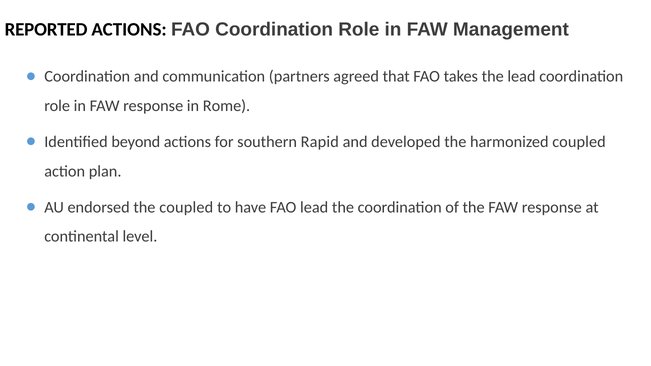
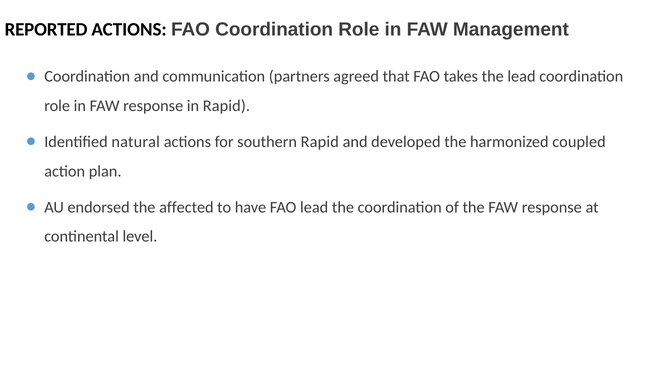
in Rome: Rome -> Rapid (226, 106)
beyond: beyond -> natural (136, 142)
the coupled: coupled -> affected (186, 207)
